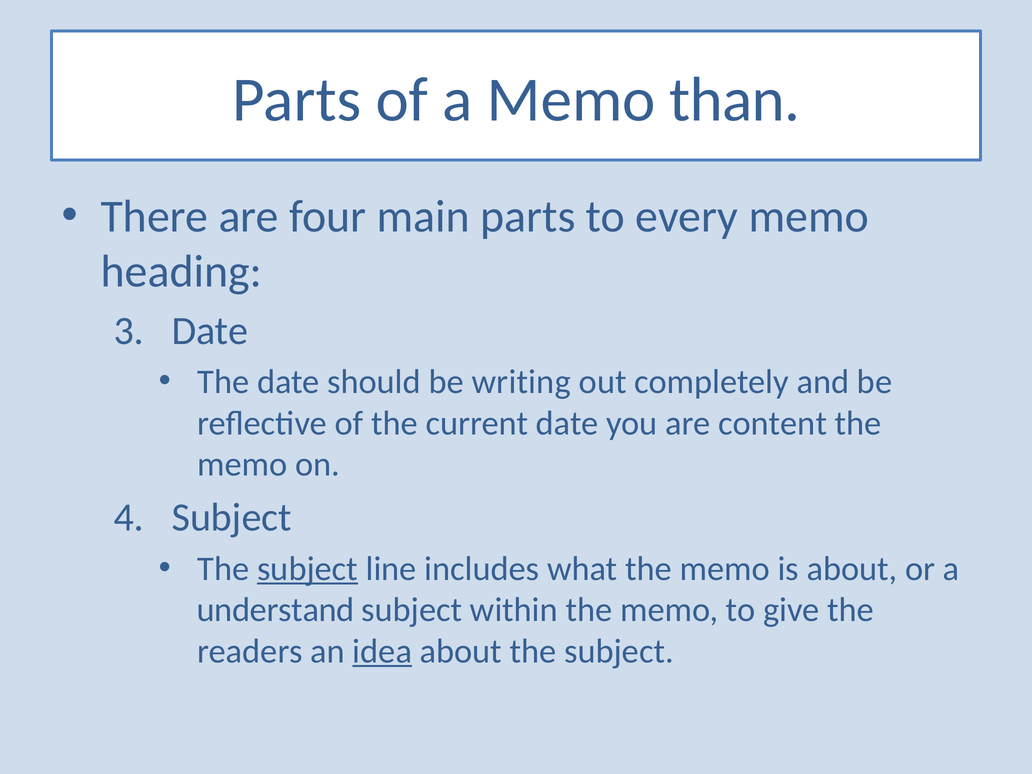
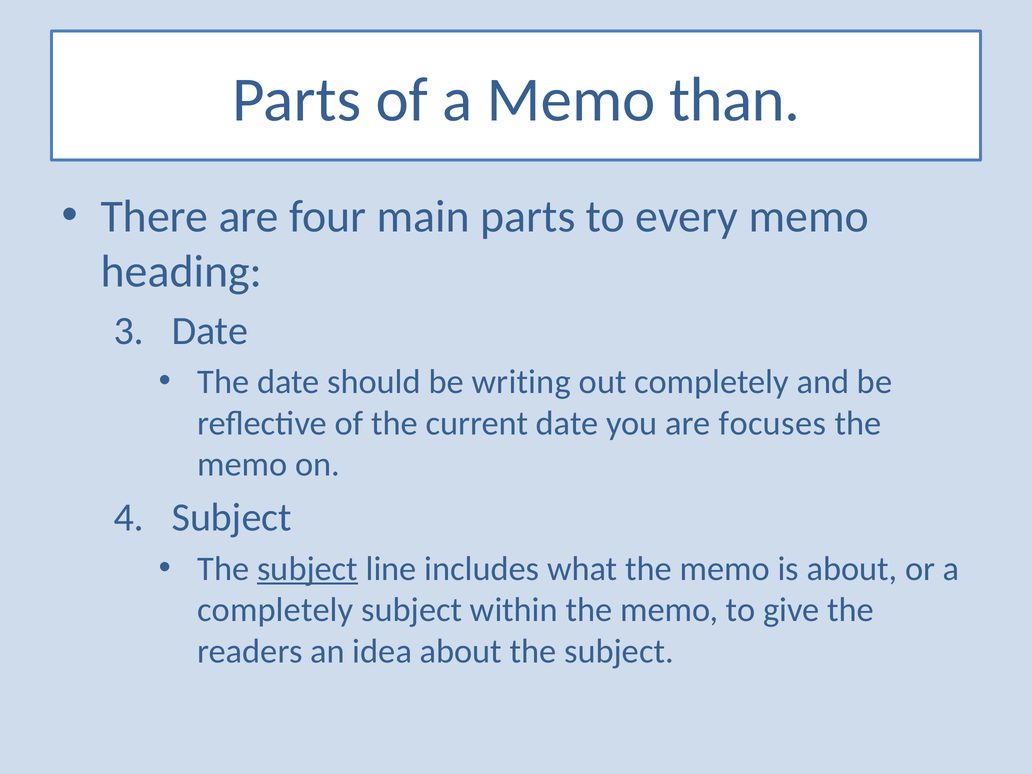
content: content -> focuses (772, 423)
understand: understand -> completely (275, 610)
idea underline: present -> none (382, 651)
